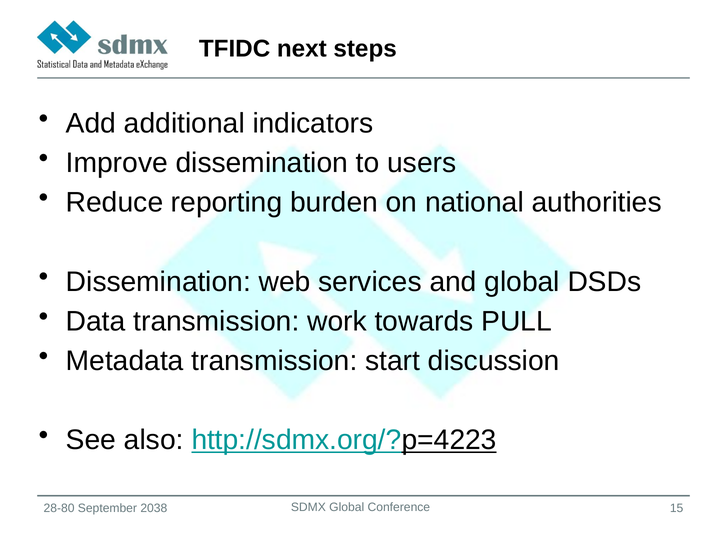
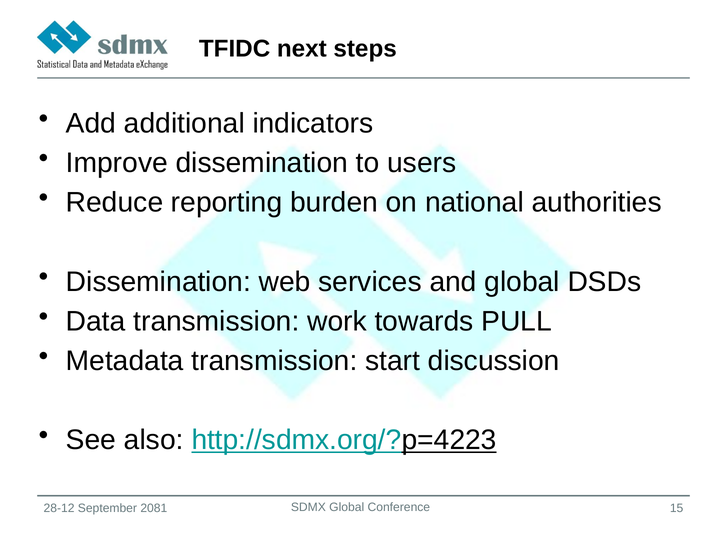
28-80: 28-80 -> 28-12 (59, 508)
2038: 2038 -> 2081 (154, 508)
